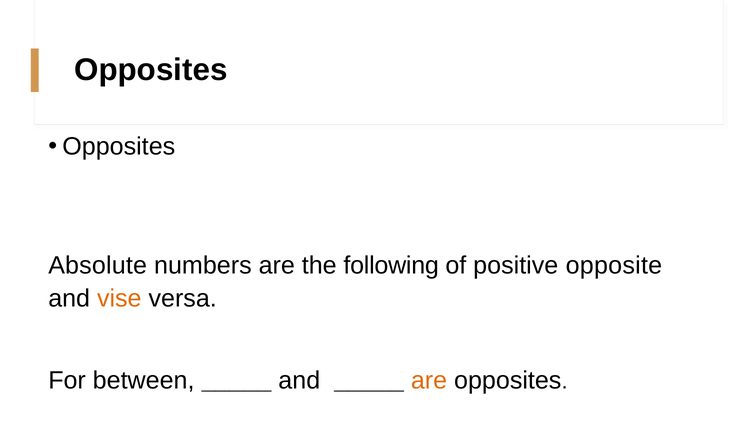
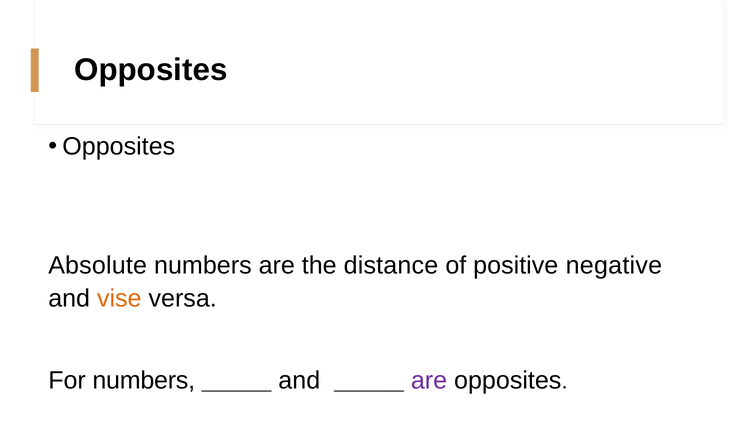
following: following -> distance (391, 266)
opposite: opposite -> negative (614, 266)
For between: between -> numbers (144, 381)
are colour: orange -> purple (429, 381)
